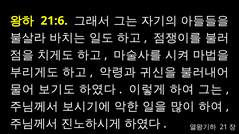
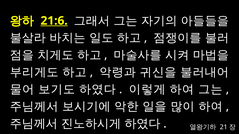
21:6 underline: none -> present (54, 21)
